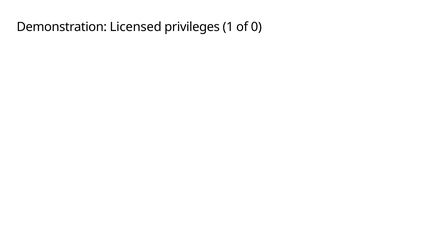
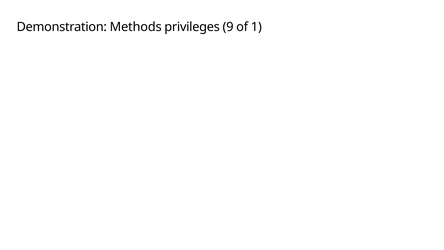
Licensed: Licensed -> Methods (136, 27)
1: 1 -> 9 (228, 27)
0: 0 -> 1 (256, 27)
